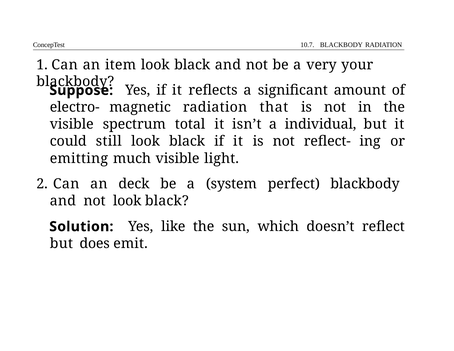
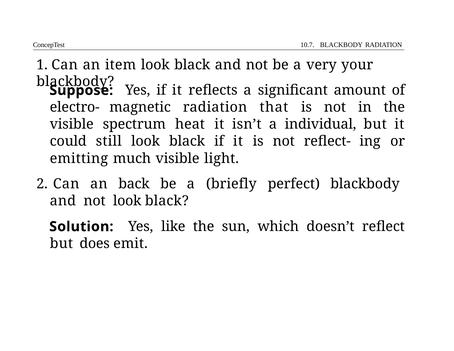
total: total -> heat (190, 124)
deck: deck -> back (134, 184)
system: system -> briefly (231, 184)
